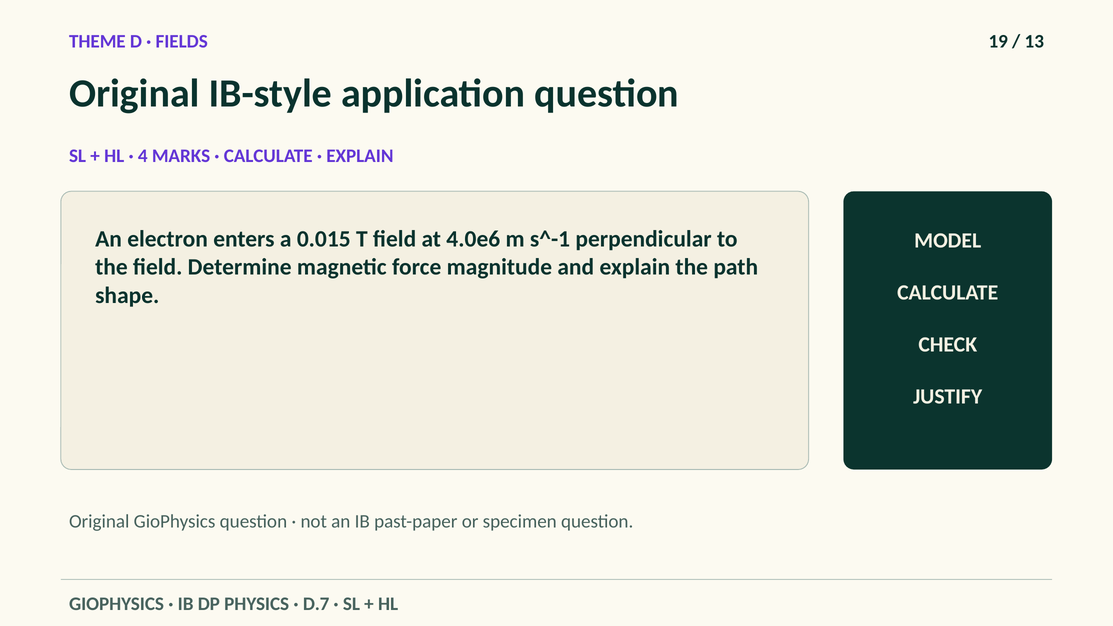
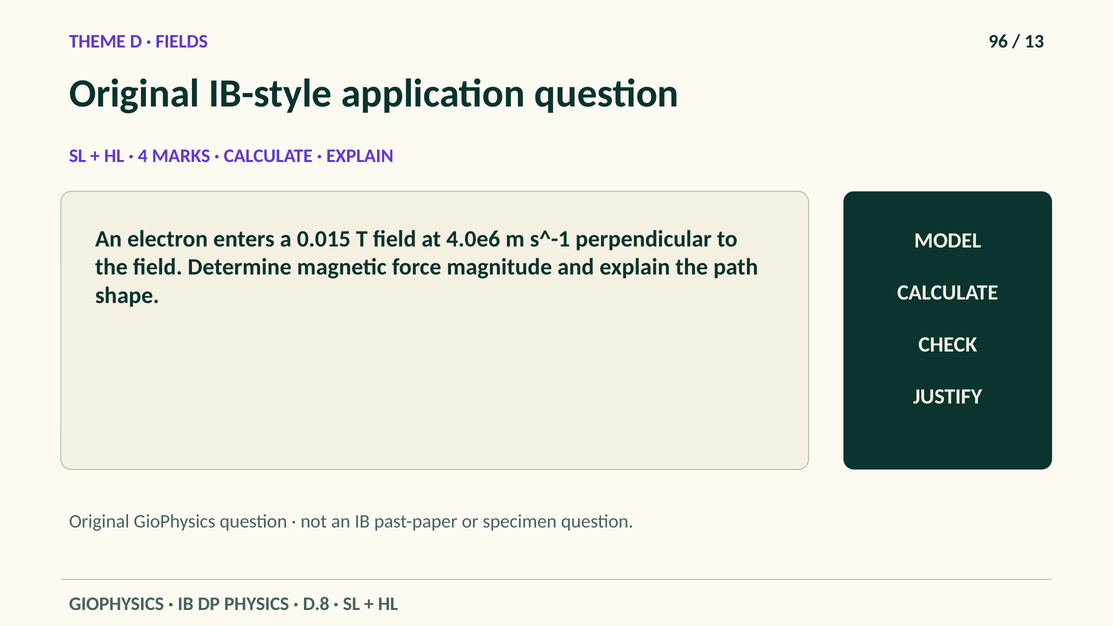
19: 19 -> 96 (998, 41)
D.7: D.7 -> D.8 (316, 604)
